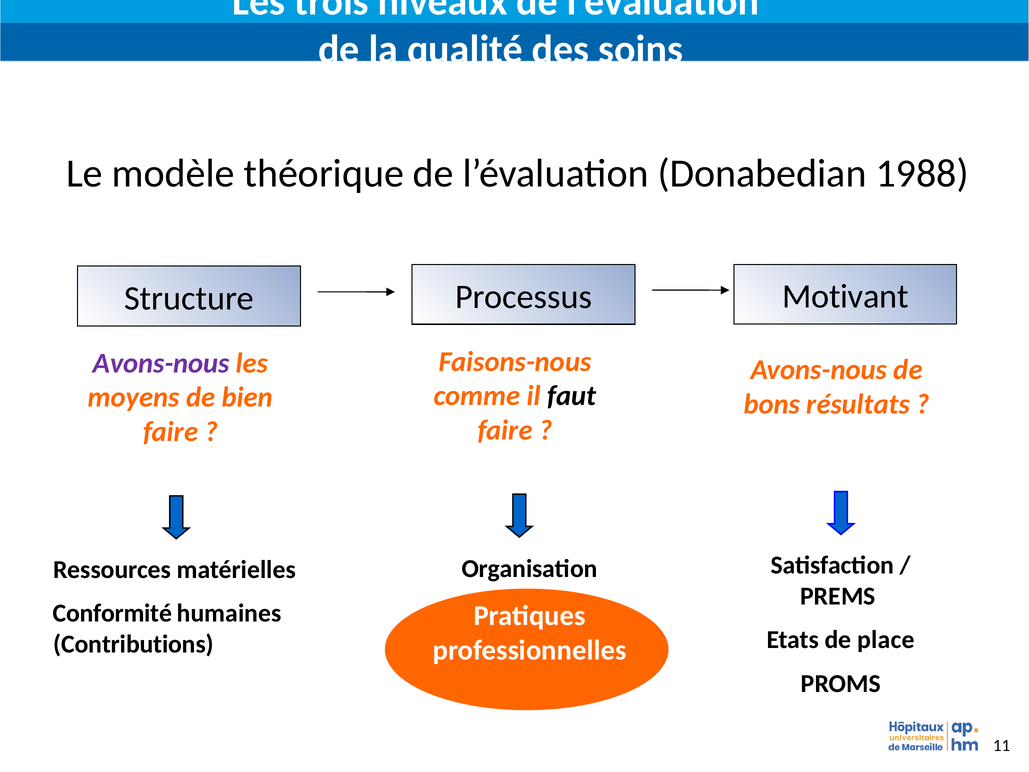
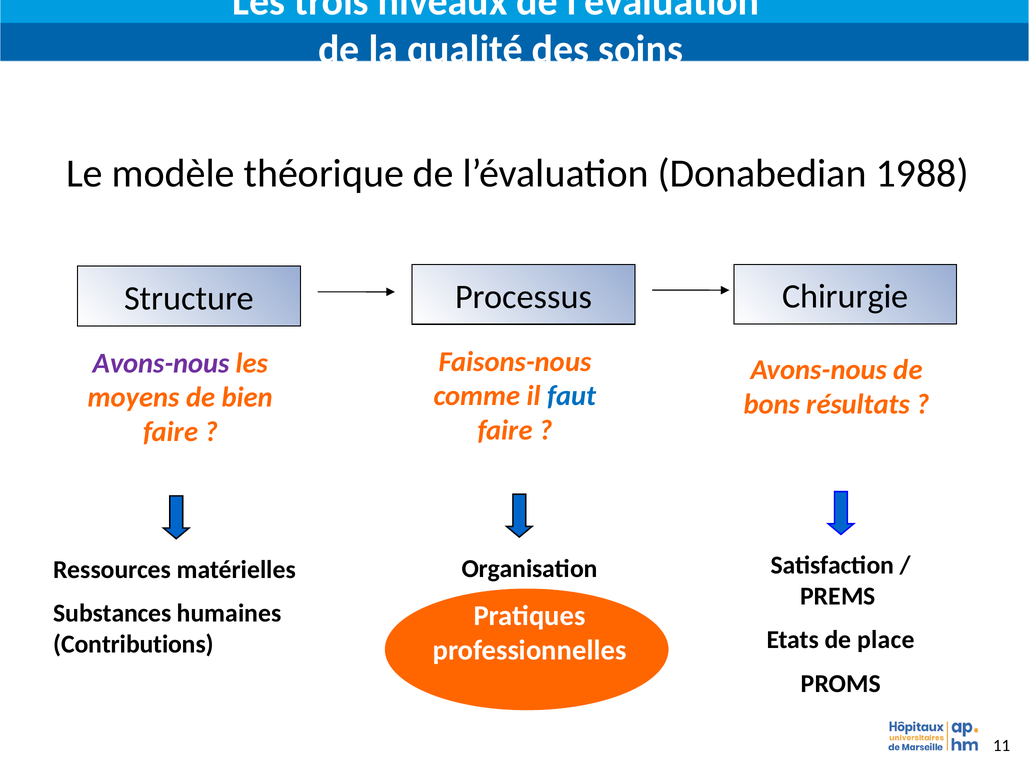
Motivant: Motivant -> Chirurgie (845, 297)
faut colour: black -> blue (572, 396)
Conformité: Conformité -> Substances (112, 613)
